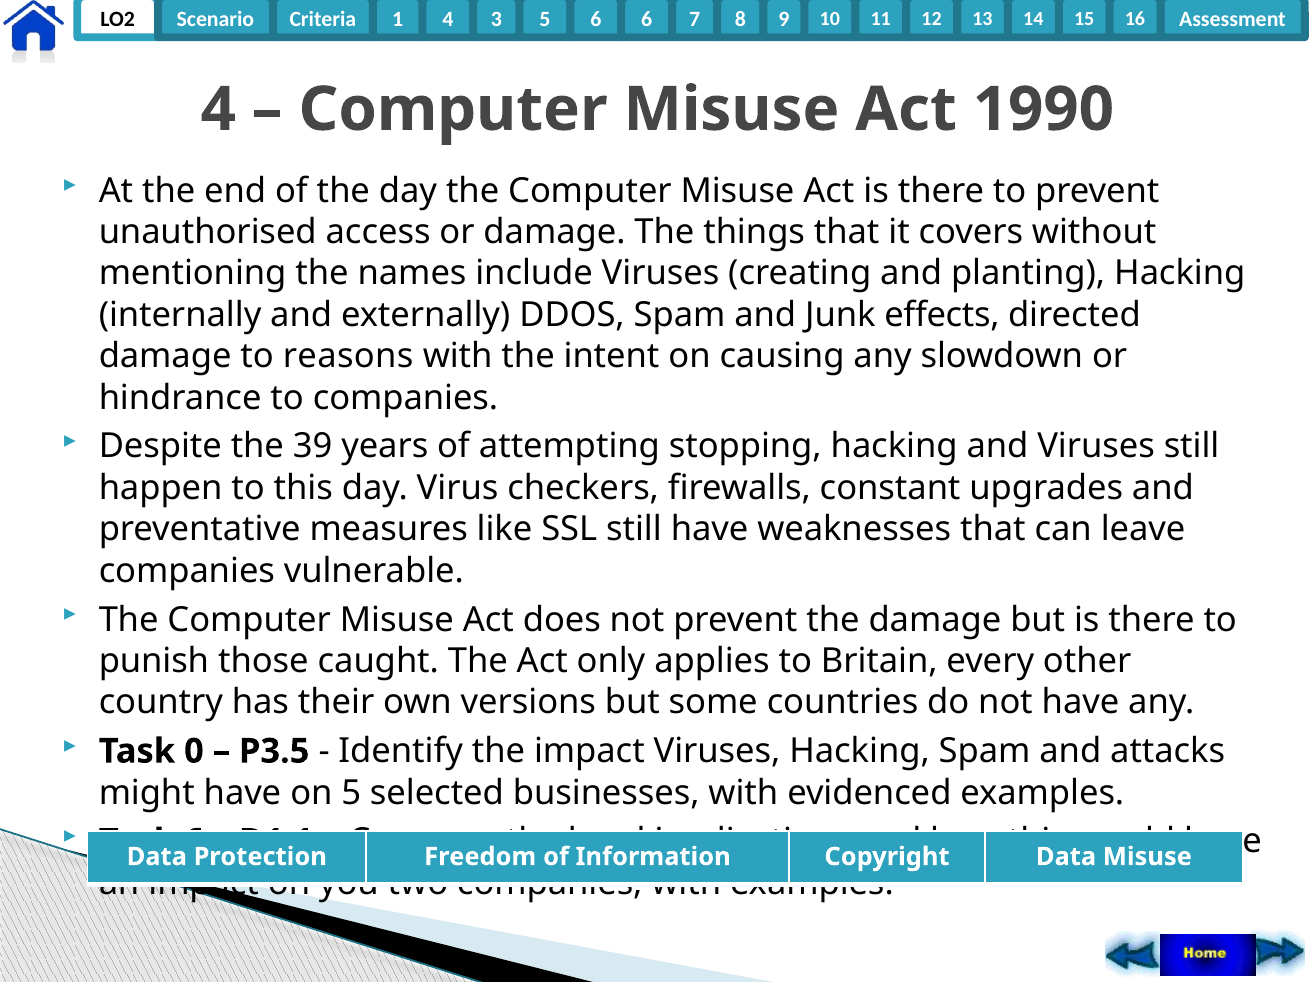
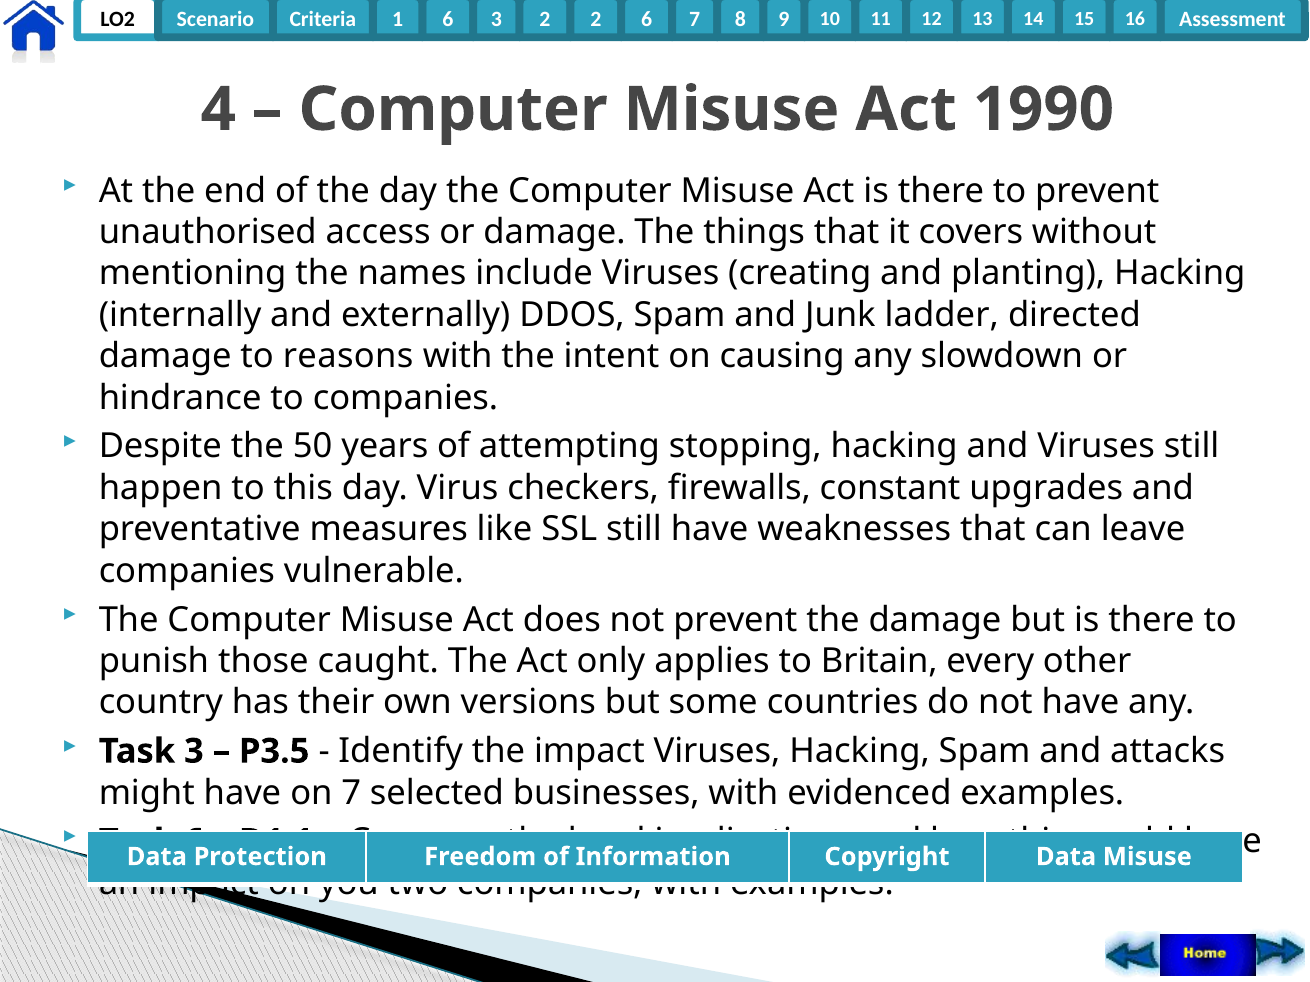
4: 4 -> 6 (448, 19)
5: 5 -> 2 (545, 19)
6: 6 -> 2 (596, 19)
effects: effects -> ladder (942, 315)
39: 39 -> 50 (313, 447)
Task 0: 0 -> 3 (194, 752)
on 5: 5 -> 7 (351, 793)
